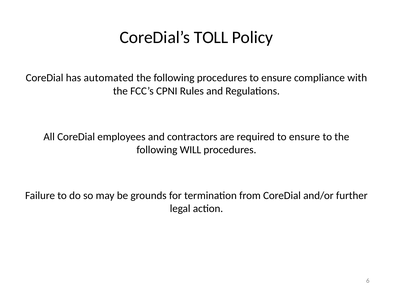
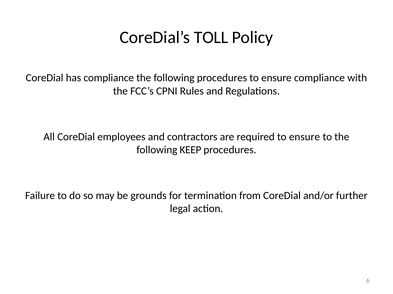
has automated: automated -> compliance (109, 78)
WILL: WILL -> KEEP (190, 150)
